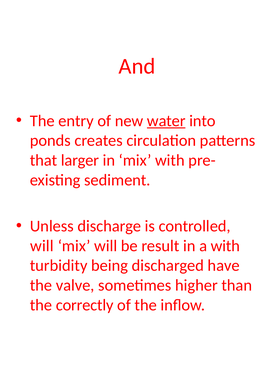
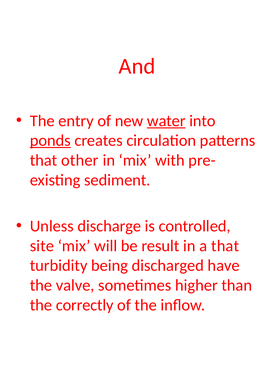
ponds underline: none -> present (50, 140)
larger: larger -> other (80, 160)
will: will -> site (42, 245)
a with: with -> that (225, 245)
